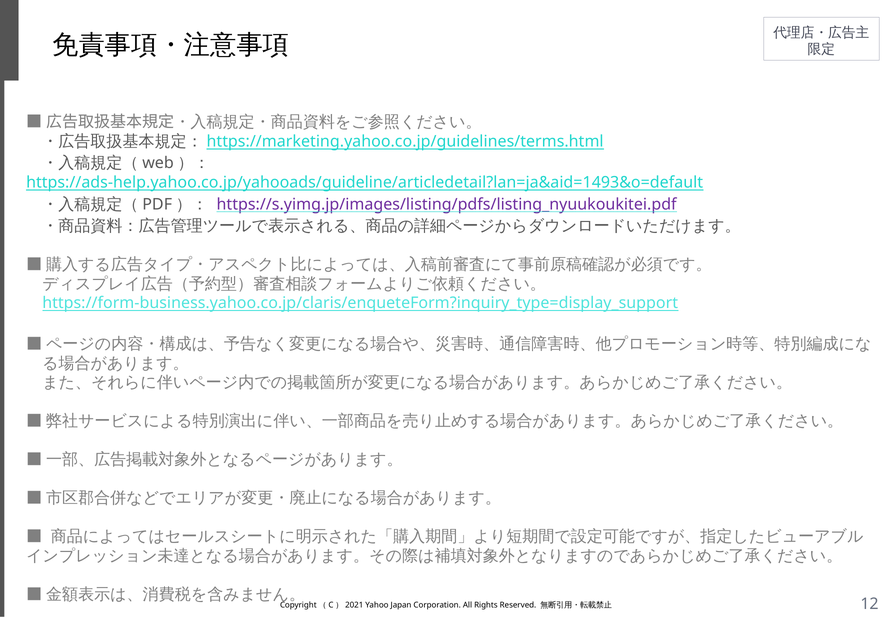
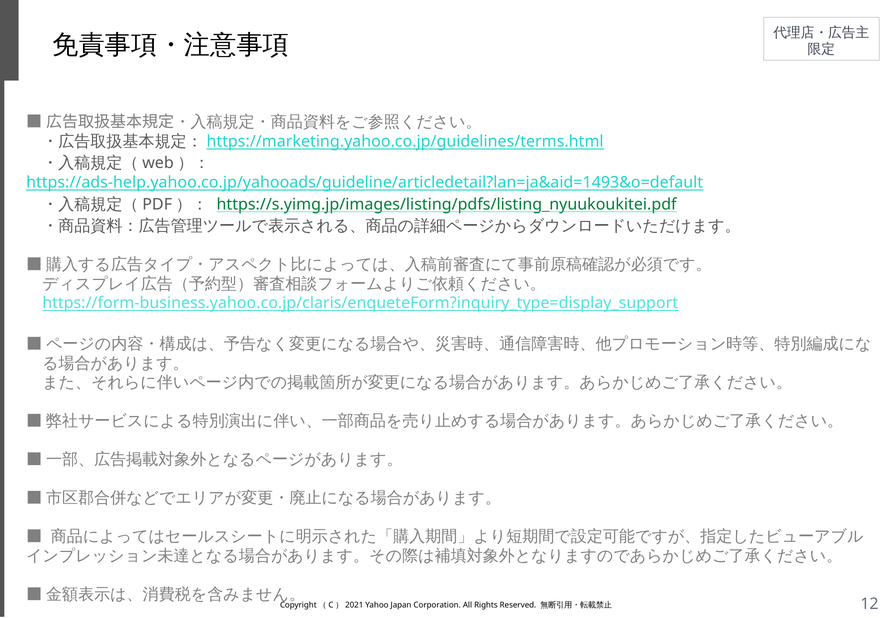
https://s.yimg.jp/images/listing/pdfs/listing_nyuukoukitei.pdf colour: purple -> green (447, 204)
